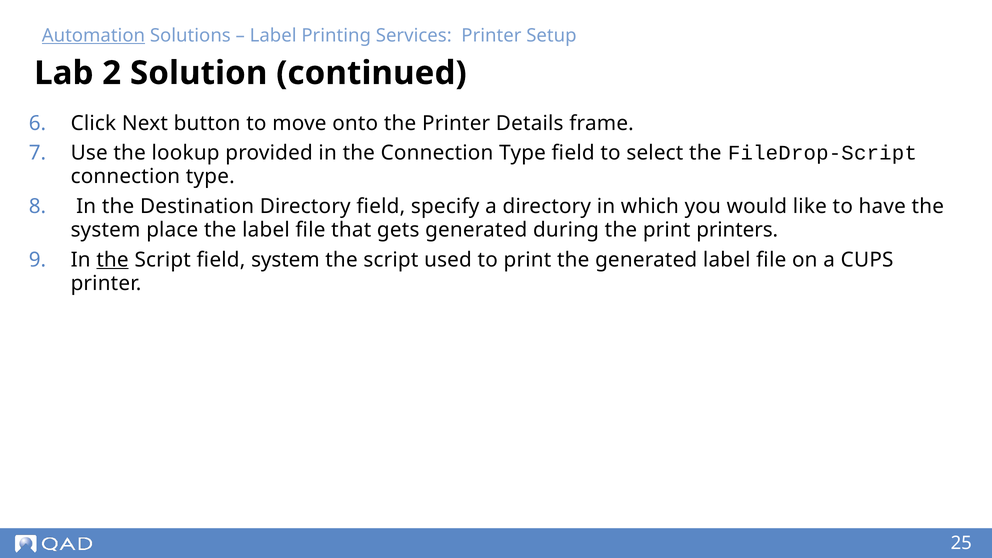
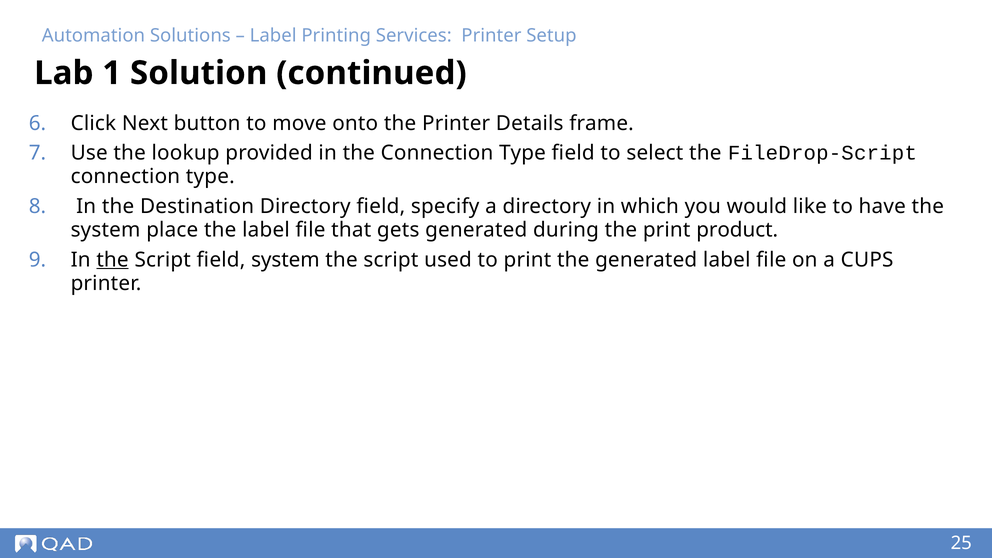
Automation underline: present -> none (93, 36)
2: 2 -> 1 (112, 73)
printers: printers -> product (737, 230)
